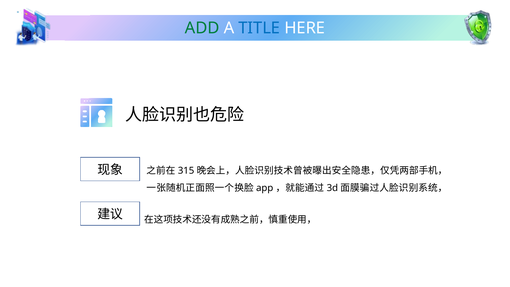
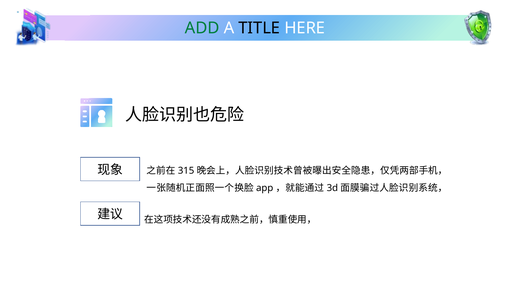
TITLE colour: blue -> black (259, 28)
